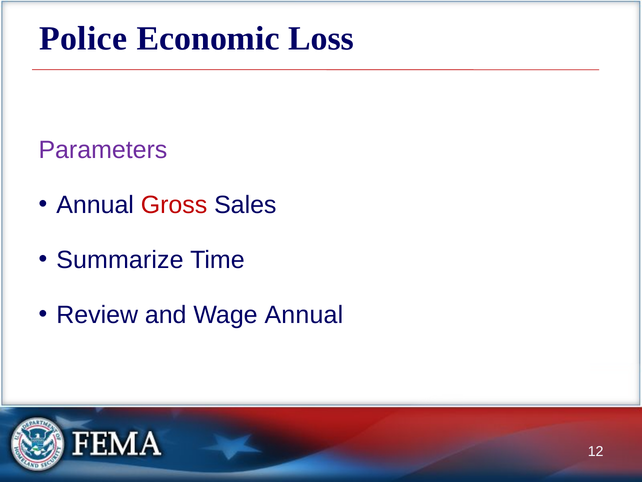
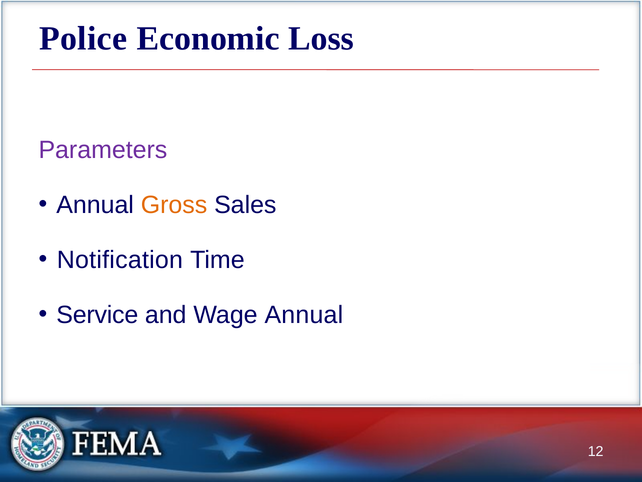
Gross colour: red -> orange (174, 205)
Summarize: Summarize -> Notification (120, 260)
Review: Review -> Service (97, 315)
